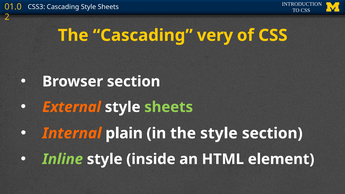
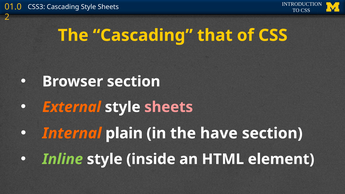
very: very -> that (215, 35)
sheets colour: light green -> pink (169, 107)
the style: style -> have (219, 133)
